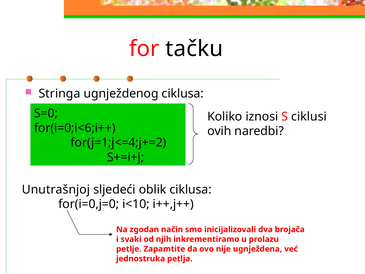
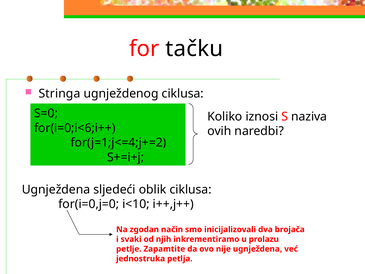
ciklusi: ciklusi -> naziva (309, 116)
Unutrašnjoj: Unutrašnjoj -> Ugnježdena (56, 189)
